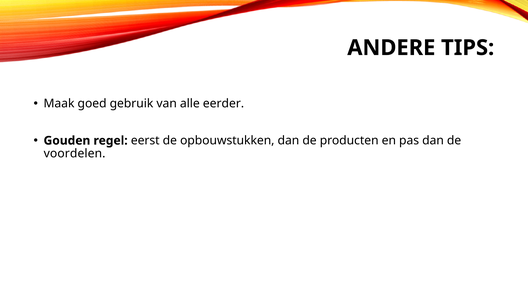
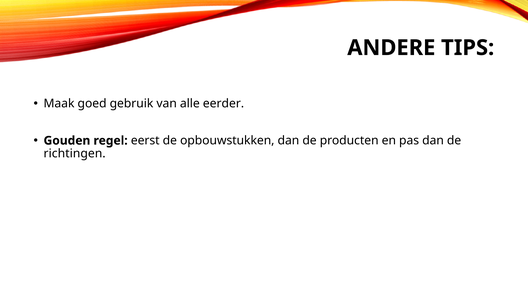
voordelen: voordelen -> richtingen (75, 154)
